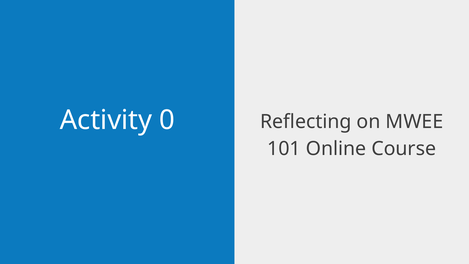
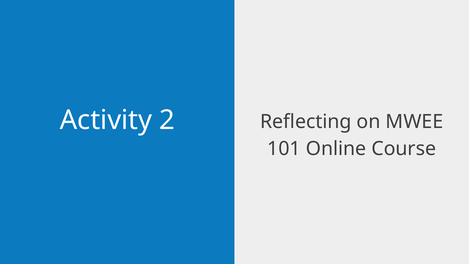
0: 0 -> 2 (167, 120)
